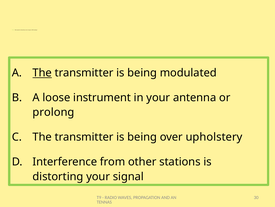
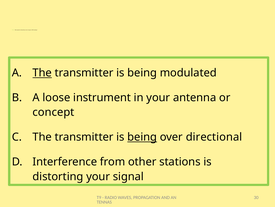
prolong: prolong -> concept (53, 112)
being underline: none -> present (142, 137)
upholstery: upholstery -> directional (214, 137)
